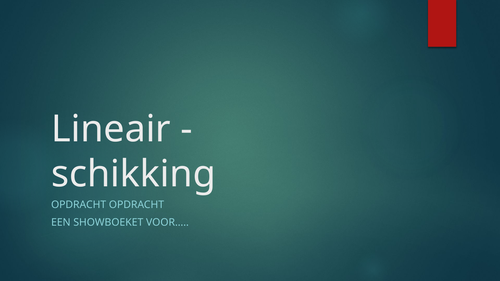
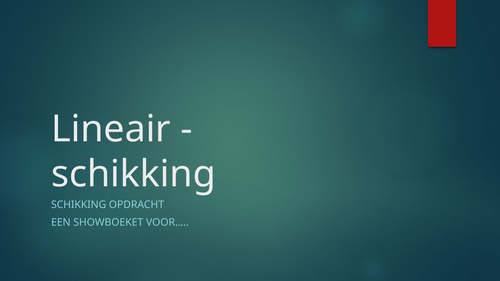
OPDRACHT: OPDRACHT -> SCHIKKING (79, 205)
